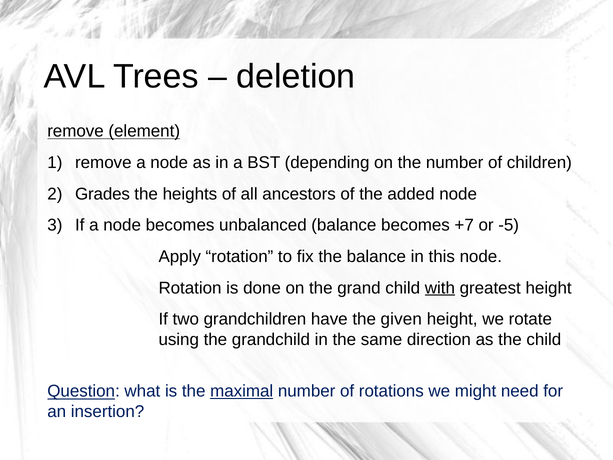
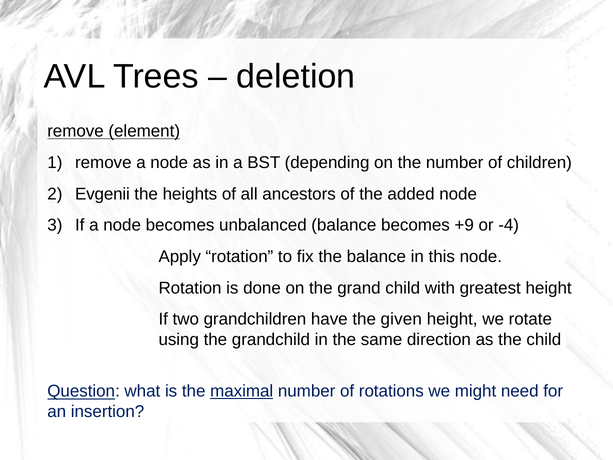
Grades: Grades -> Evgenii (102, 194)
+7: +7 -> +9 (464, 225)
-5: -5 -> -4 (509, 225)
with underline: present -> none (440, 288)
